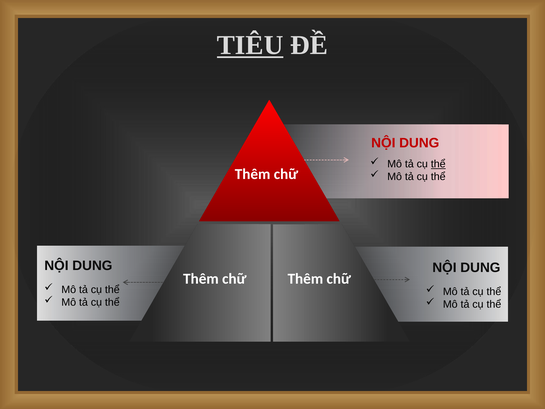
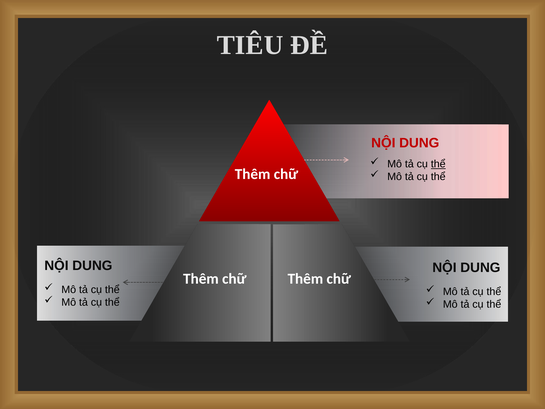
TIÊU underline: present -> none (250, 45)
